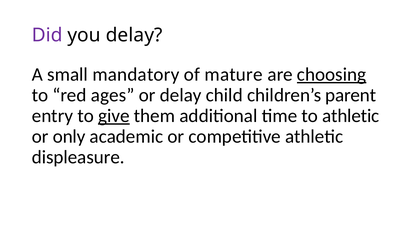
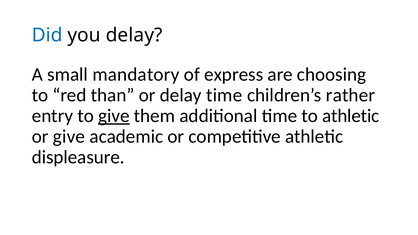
Did colour: purple -> blue (47, 35)
mature: mature -> express (234, 74)
choosing underline: present -> none (332, 74)
ages: ages -> than (113, 95)
delay child: child -> time (224, 95)
parent: parent -> rather (351, 95)
or only: only -> give (69, 137)
